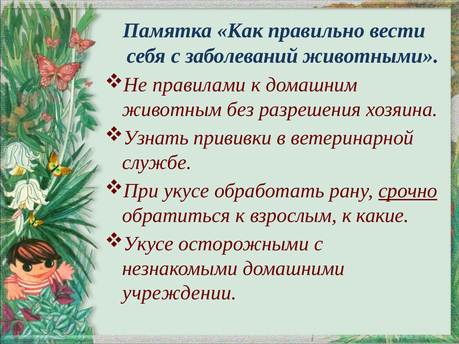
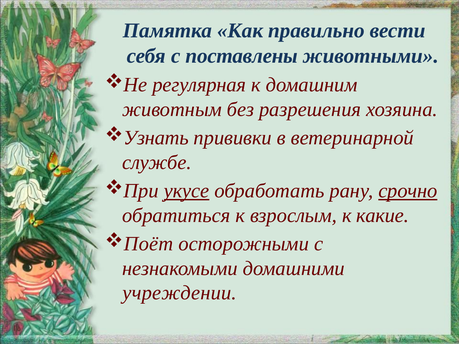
заболеваний: заболеваний -> поставлены (242, 56)
правилами: правилами -> регулярная (199, 85)
укусе underline: none -> present (187, 191)
Укусе: Укусе -> Поёт (148, 244)
